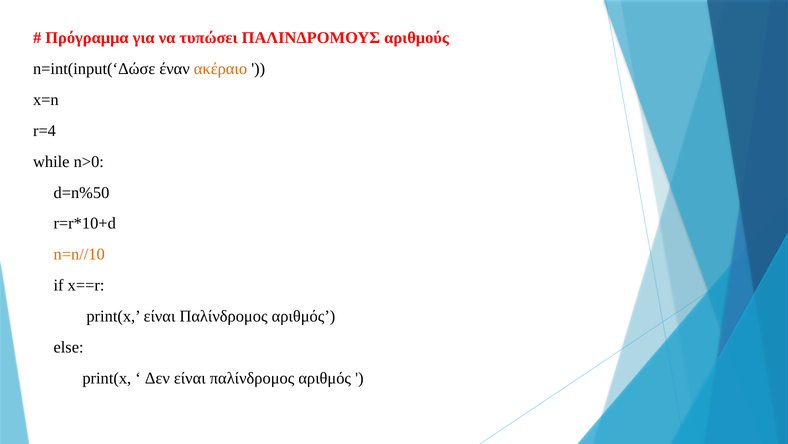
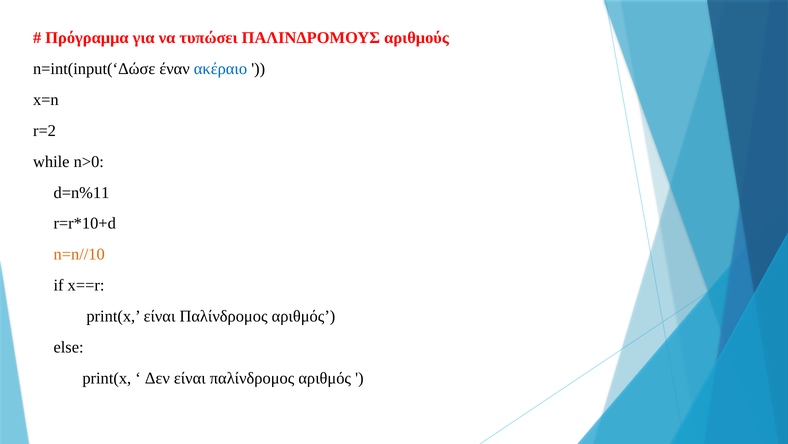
ακέραιο colour: orange -> blue (220, 69)
r=4: r=4 -> r=2 (45, 131)
d=n%50: d=n%50 -> d=n%11 (81, 192)
